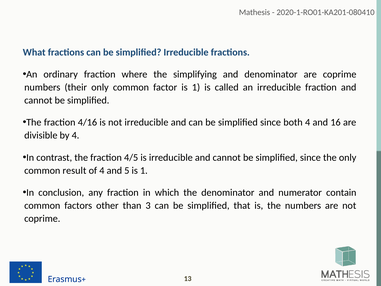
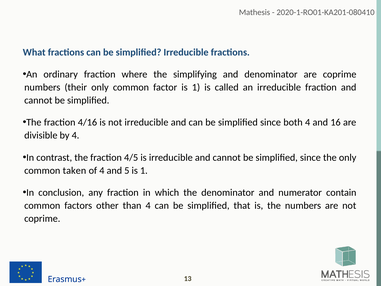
result: result -> taken (74, 170)
than 3: 3 -> 4 (148, 205)
